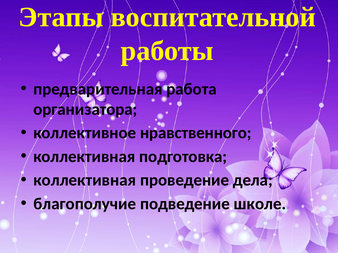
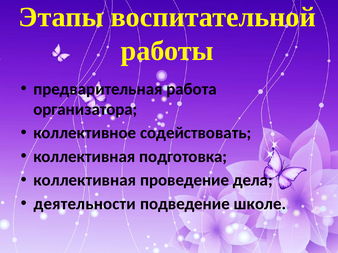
нравственного: нравственного -> содействовать (196, 133)
благополучие: благополучие -> деятельности (85, 204)
